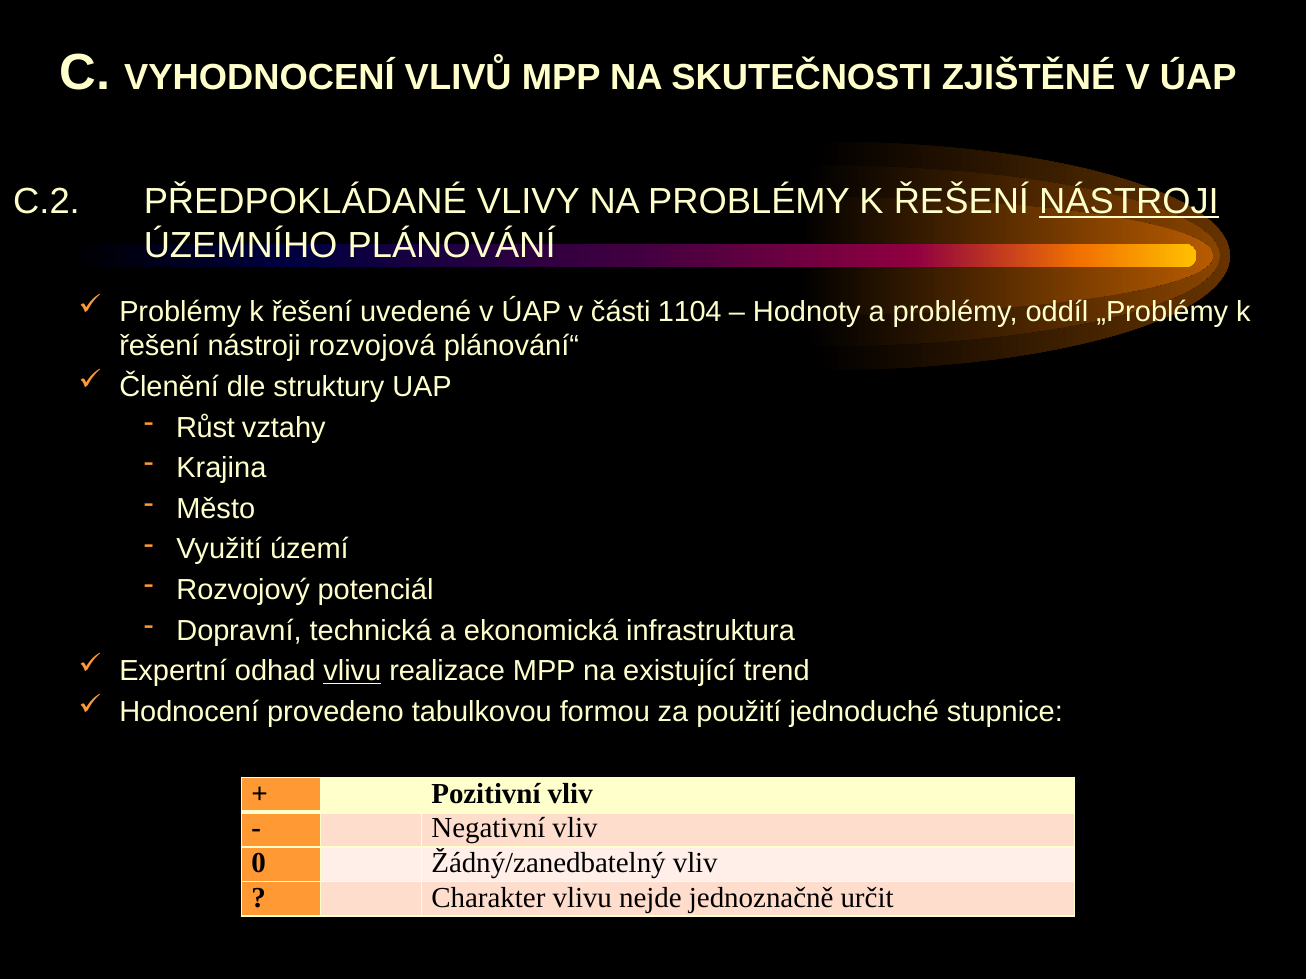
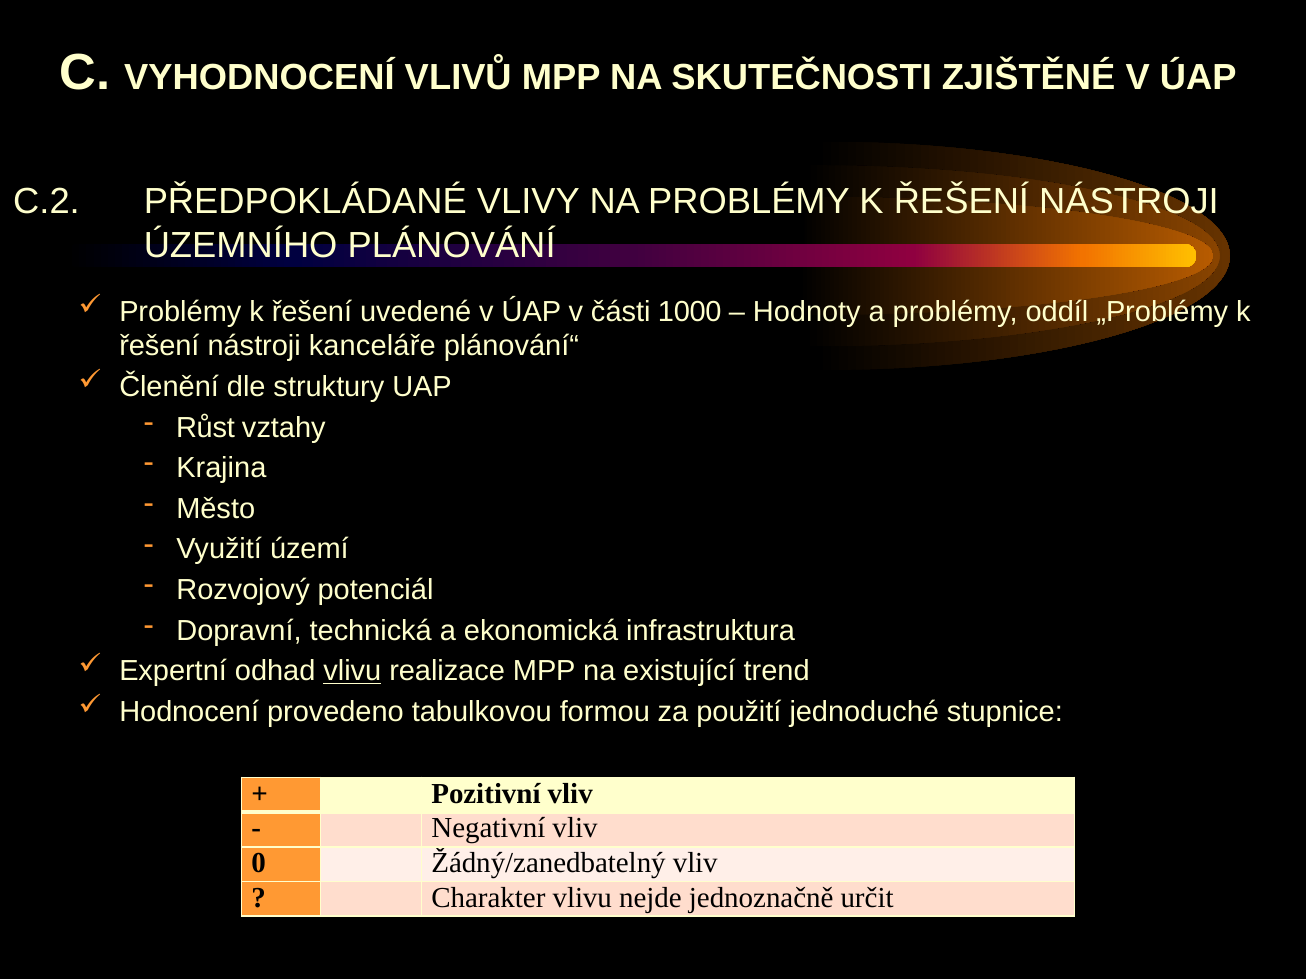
NÁSTROJI underline: present -> none (1129, 202)
1104: 1104 -> 1000 (690, 312)
rozvojová: rozvojová -> kanceláře (372, 346)
